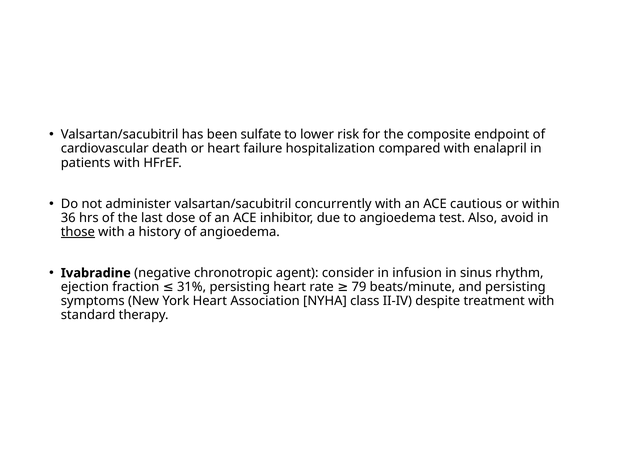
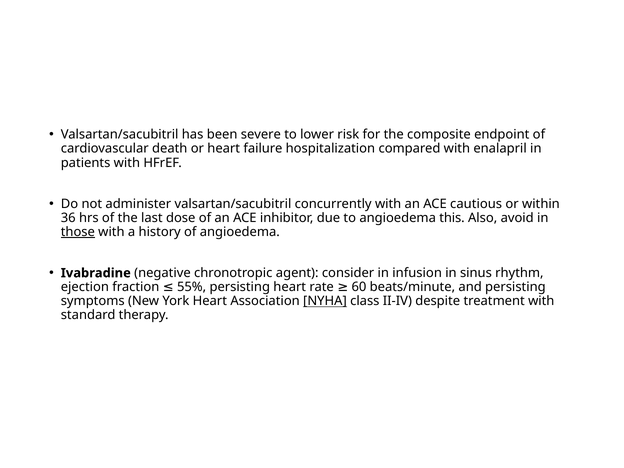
sulfate: sulfate -> severe (261, 135)
test: test -> this (452, 218)
31%: 31% -> 55% (192, 287)
79: 79 -> 60 (359, 287)
NYHA underline: none -> present (325, 301)
